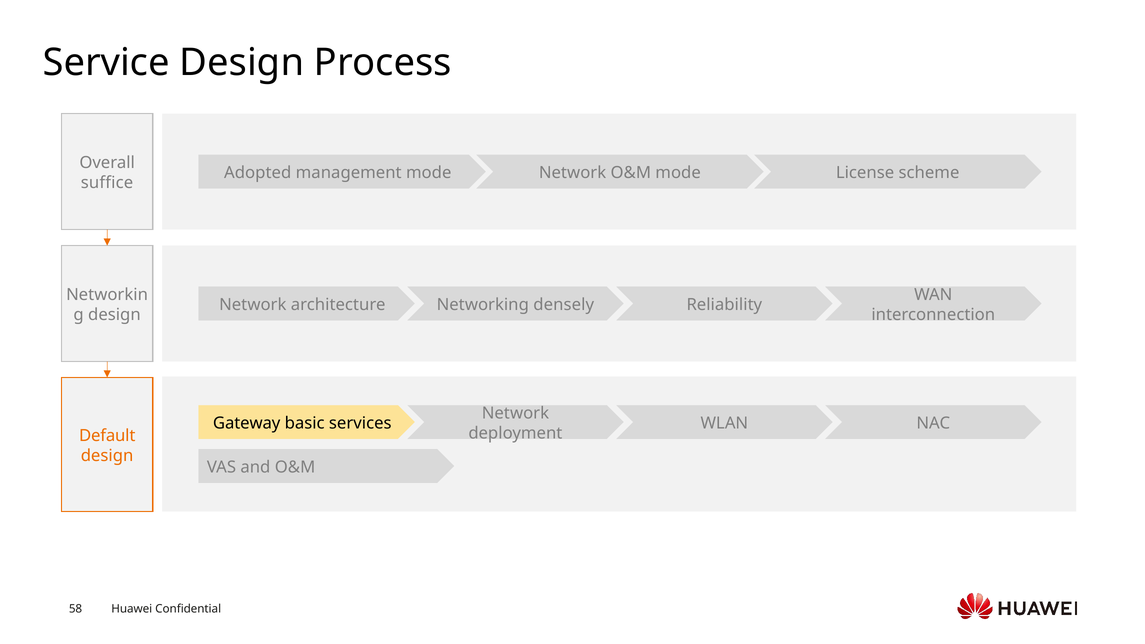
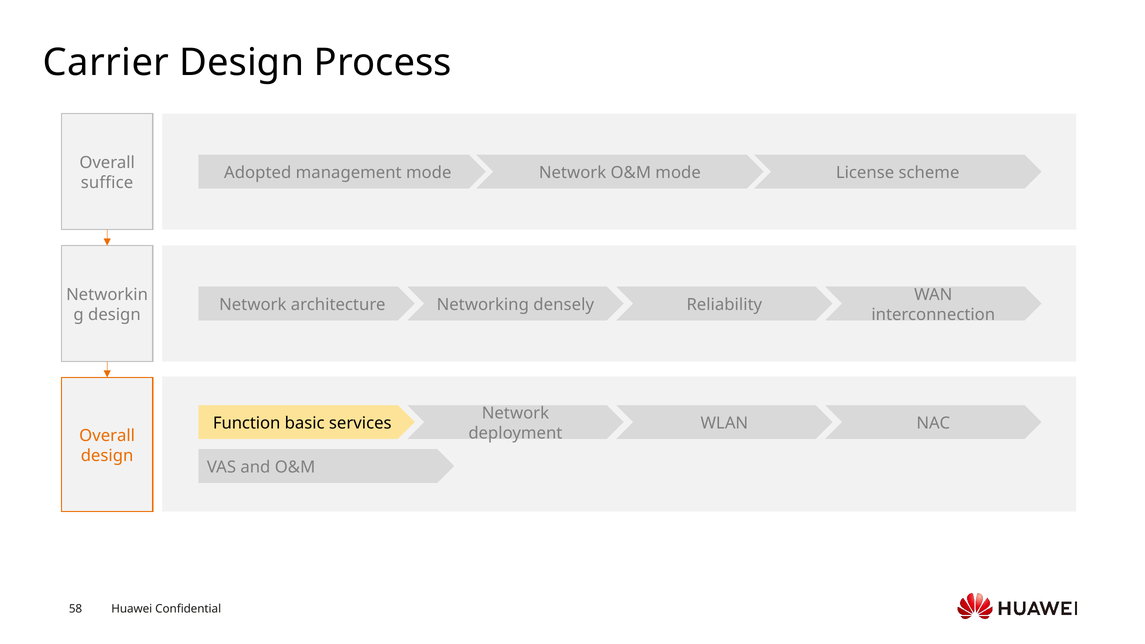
Service: Service -> Carrier (106, 62)
Gateway: Gateway -> Function (247, 423)
Default: Default -> Overall (107, 436)
